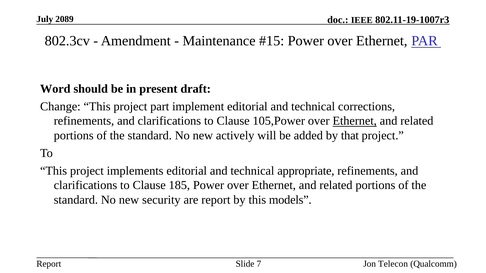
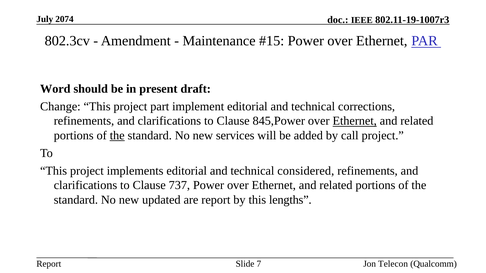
2089: 2089 -> 2074 (64, 19)
105,Power: 105,Power -> 845,Power (279, 121)
the underline: none -> present (117, 136)
actively: actively -> services (235, 136)
that: that -> call (350, 136)
appropriate: appropriate -> considered (306, 171)
185: 185 -> 737 (179, 186)
security: security -> updated (161, 200)
models: models -> lengths (290, 200)
